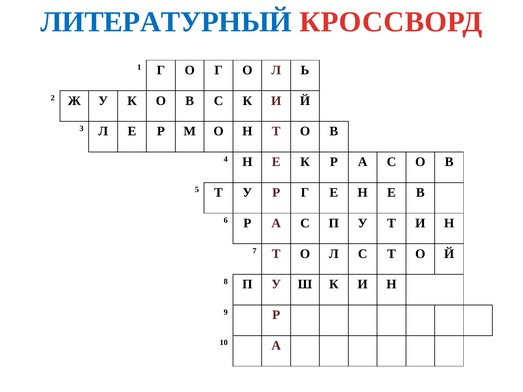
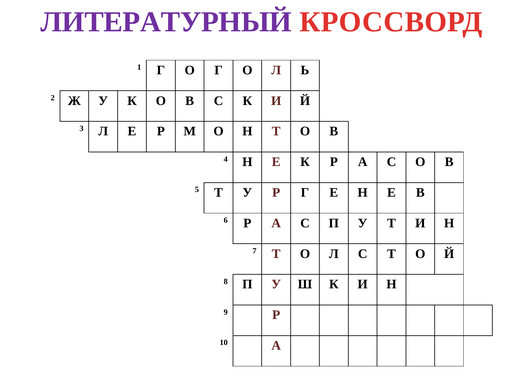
ЛИТЕРАТУРНЫЙ colour: blue -> purple (166, 22)
